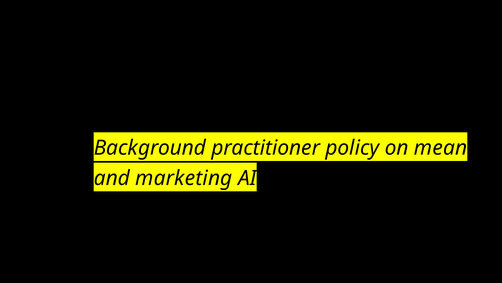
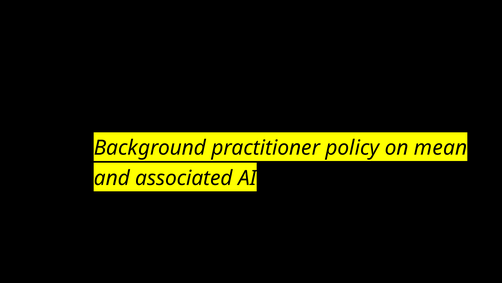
marketing: marketing -> associated (184, 178)
